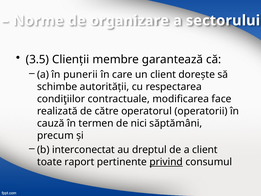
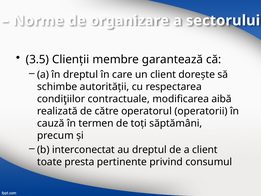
în punerii: punerii -> dreptul (81, 74)
face: face -> aibă (222, 99)
nici: nici -> toţi (139, 123)
raport: raport -> presta (79, 162)
privind underline: present -> none (166, 162)
